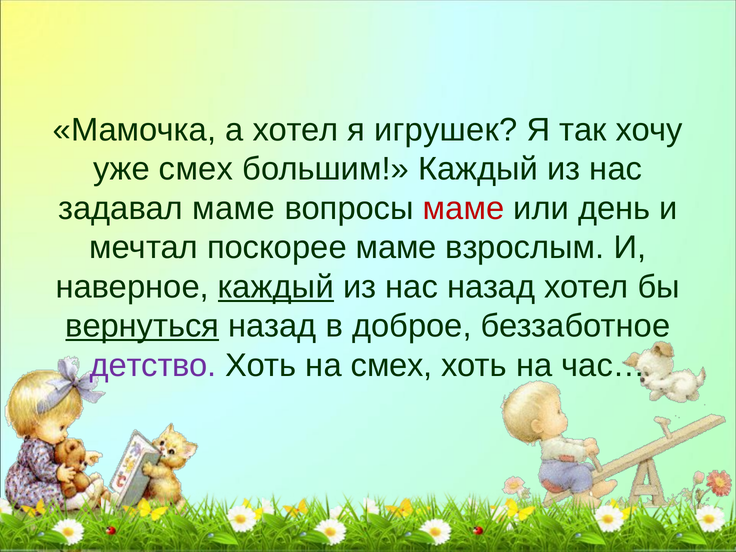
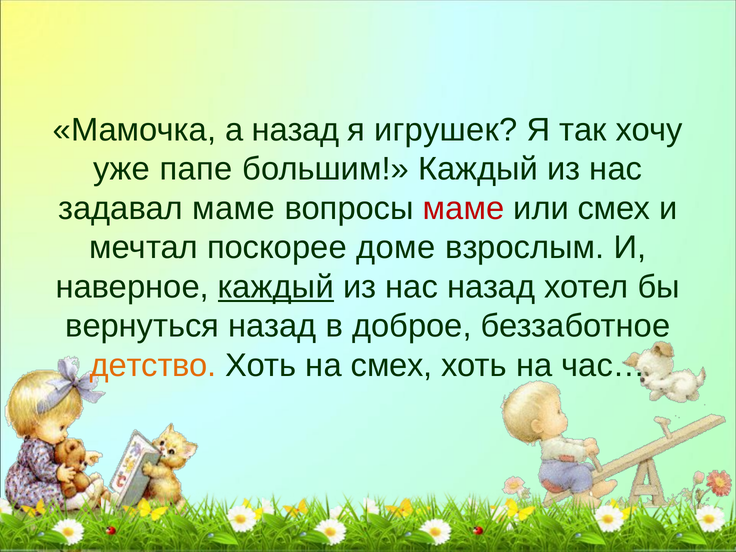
а хотел: хотел -> назад (296, 130)
уже смех: смех -> папе (196, 169)
или день: день -> смех (614, 208)
поскорее маме: маме -> доме (396, 248)
вернуться underline: present -> none (142, 326)
детство colour: purple -> orange (153, 365)
